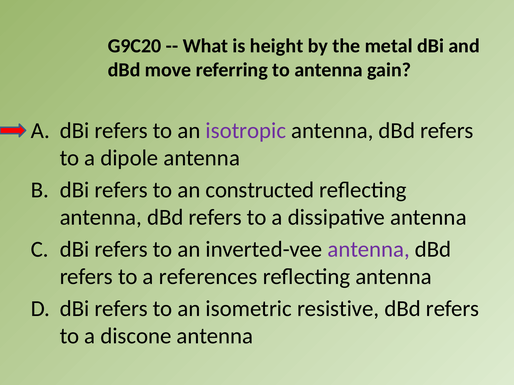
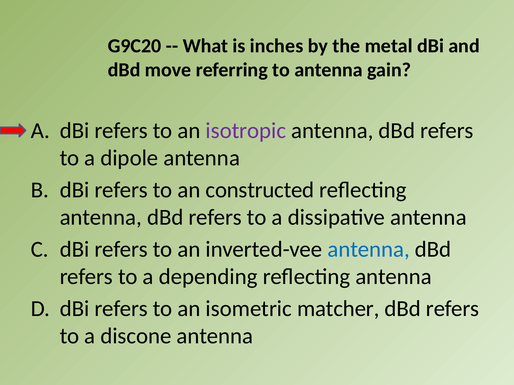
height: height -> inches (277, 46)
antenna colour: purple -> blue (369, 250)
references: references -> depending (208, 277)
resistive: resistive -> matcher (338, 309)
